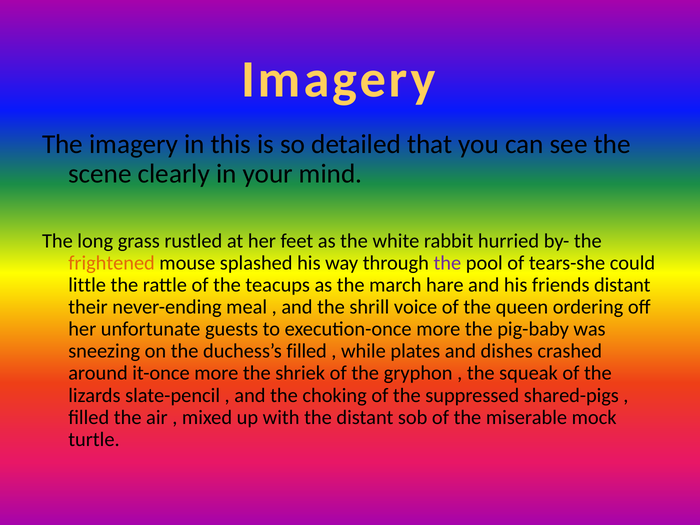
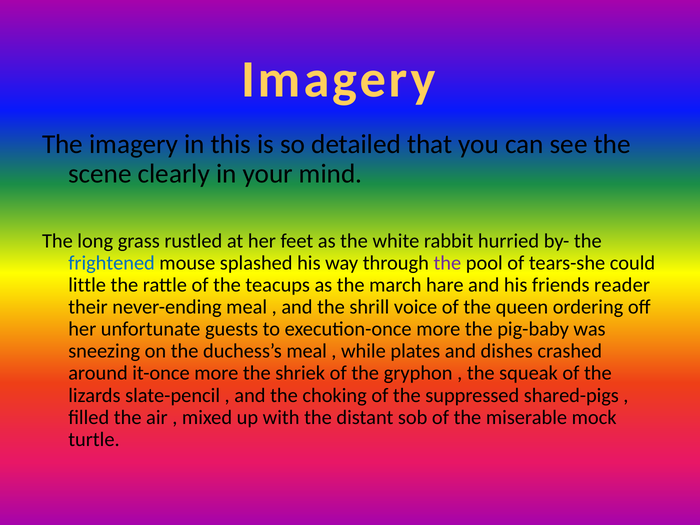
frightened colour: orange -> blue (112, 263)
friends distant: distant -> reader (622, 285)
duchess’s filled: filled -> meal (307, 351)
